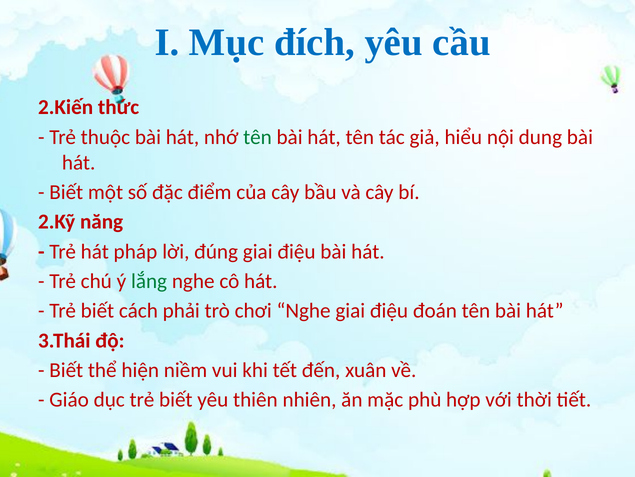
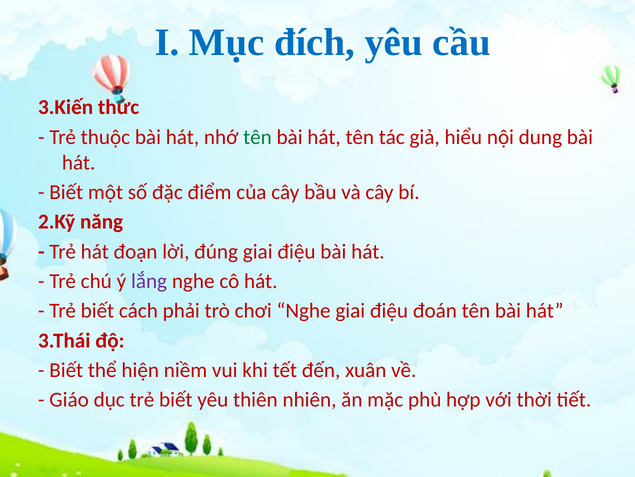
2.Kiến: 2.Kiến -> 3.Kiến (66, 107)
pháp: pháp -> đoạn (136, 251)
lắng colour: green -> purple (149, 281)
